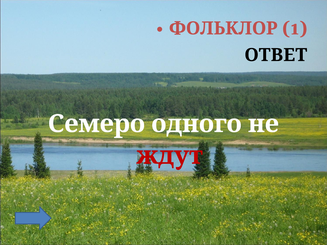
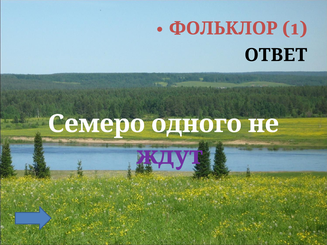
ждут colour: red -> purple (170, 156)
